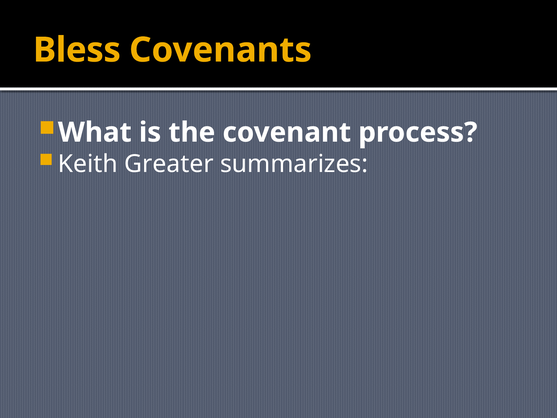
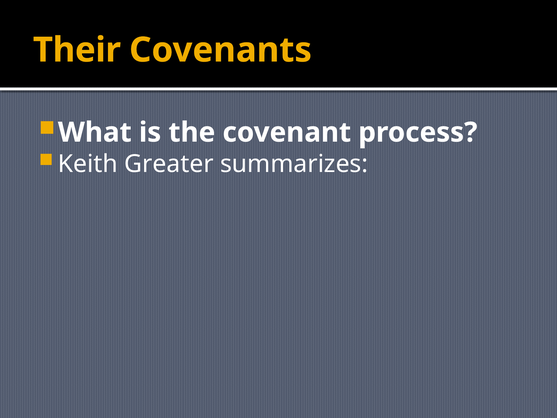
Bless: Bless -> Their (77, 50)
